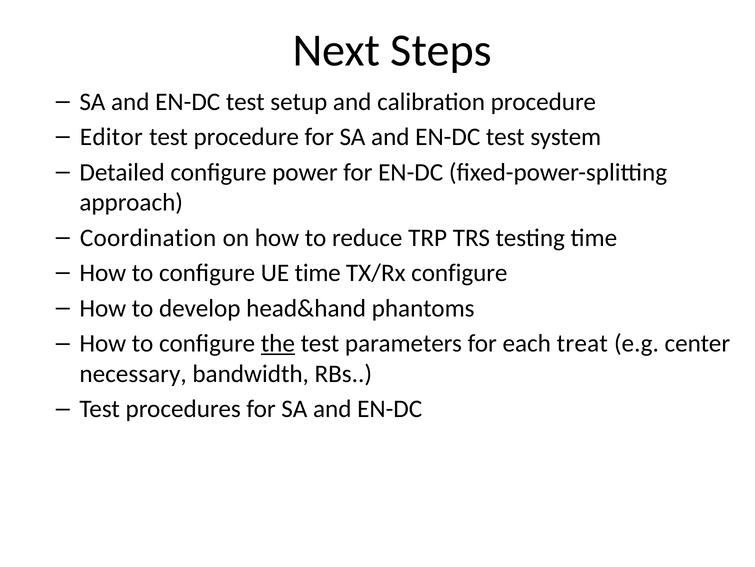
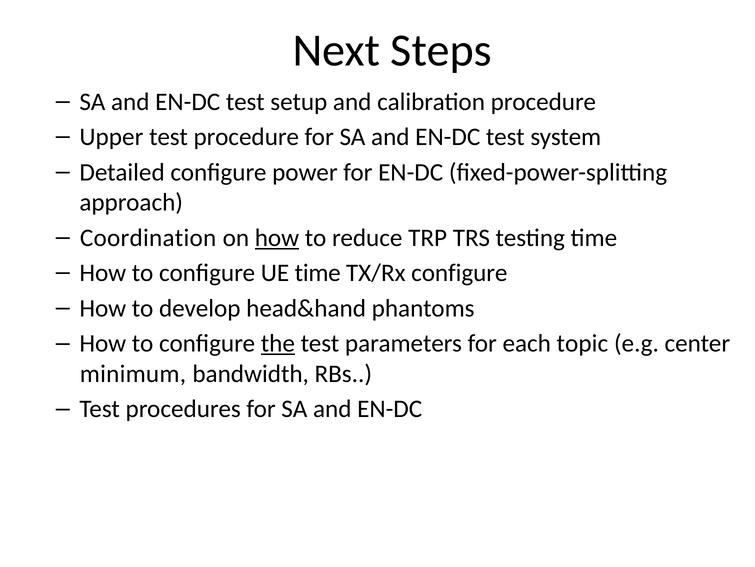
Editor: Editor -> Upper (111, 137)
how underline: none -> present (277, 237)
treat: treat -> topic (582, 343)
necessary: necessary -> minimum (133, 373)
